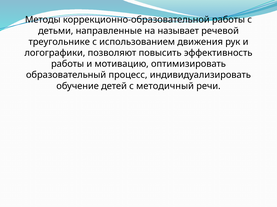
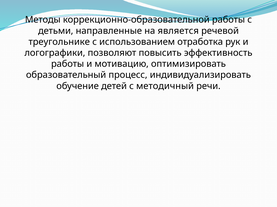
называет: называет -> является (178, 31)
движения: движения -> отработка (200, 42)
